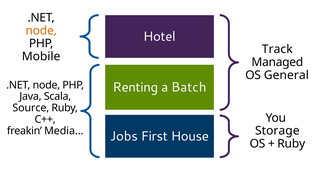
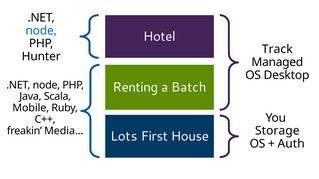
node colour: orange -> blue (41, 31)
Mobile: Mobile -> Hunter (41, 57)
General: General -> Desktop (286, 75)
Source: Source -> Mobile (31, 108)
Jobs: Jobs -> Lots (124, 136)
Ruby: Ruby -> Auth (291, 144)
